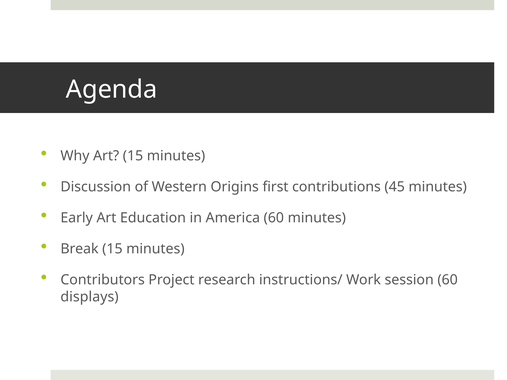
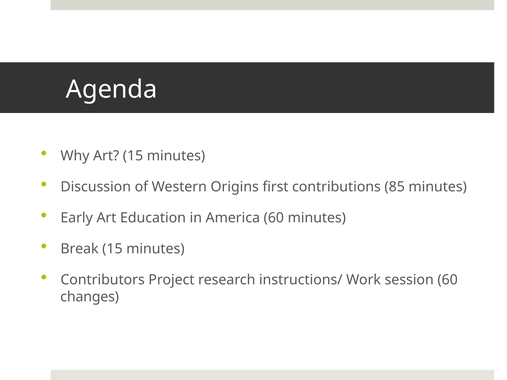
45: 45 -> 85 (395, 187)
displays: displays -> changes (90, 297)
